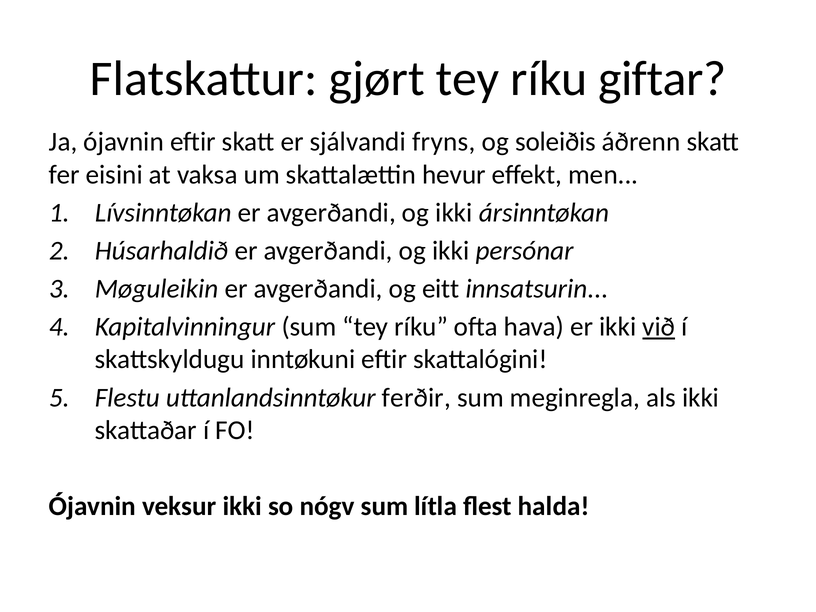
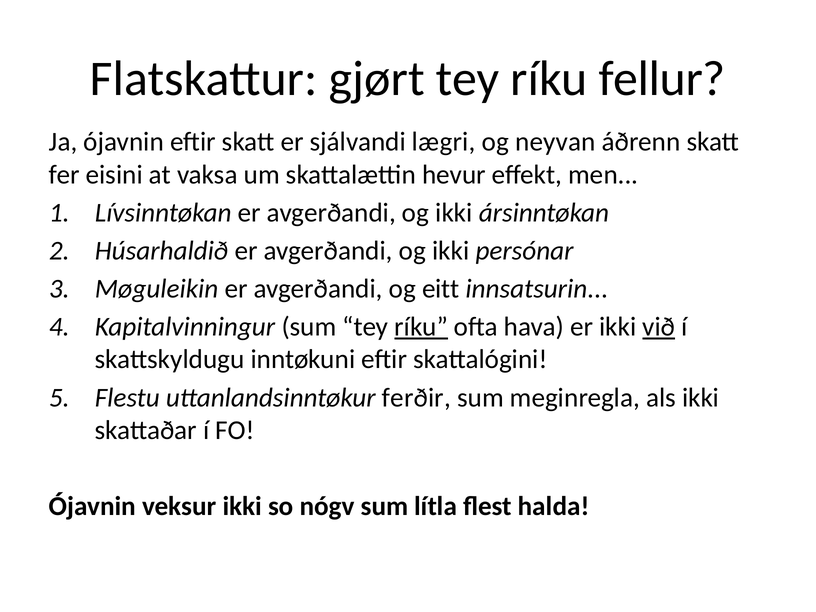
giftar: giftar -> fellur (662, 79)
fryns: fryns -> lægri (444, 142)
soleiðis: soleiðis -> neyvan (555, 142)
ríku underline: none -> present (421, 327)
